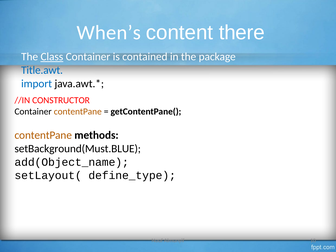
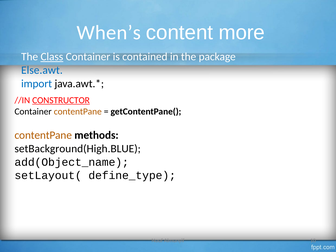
there: there -> more (242, 33)
Title.awt: Title.awt -> Else.awt (42, 70)
CONSTRUCTOR underline: none -> present (61, 100)
setBackground(Must.BLUE: setBackground(Must.BLUE -> setBackground(High.BLUE (78, 149)
